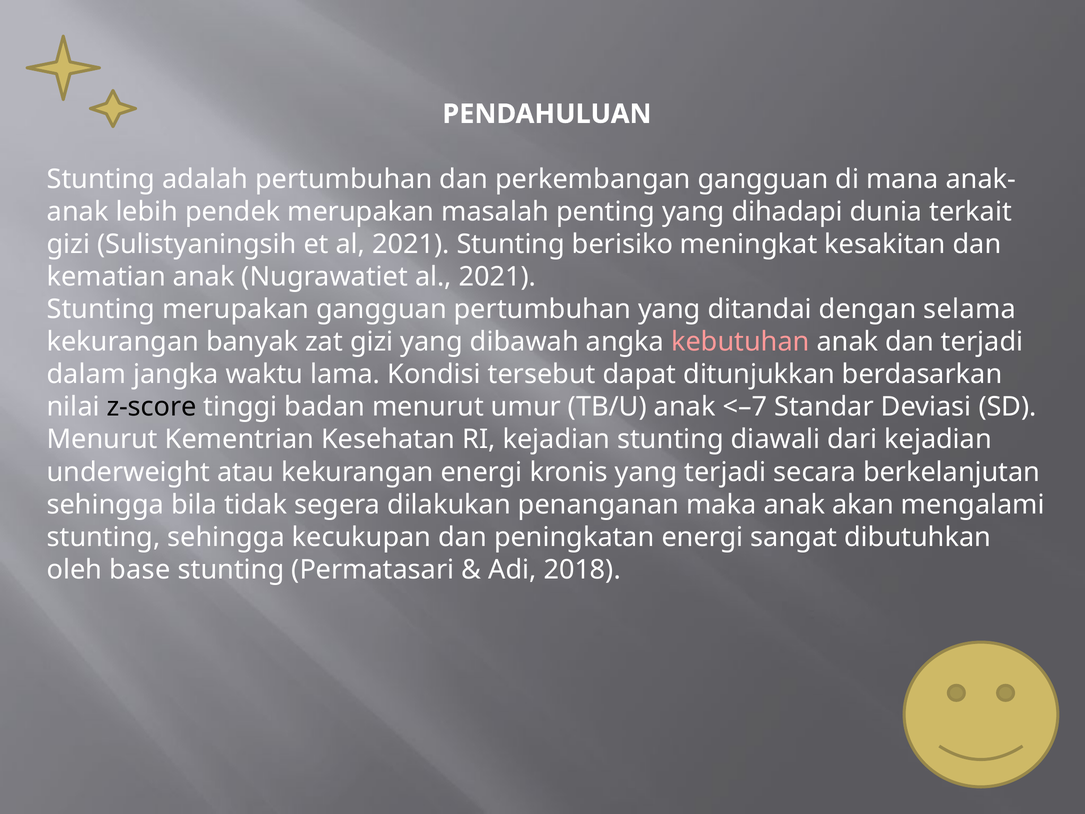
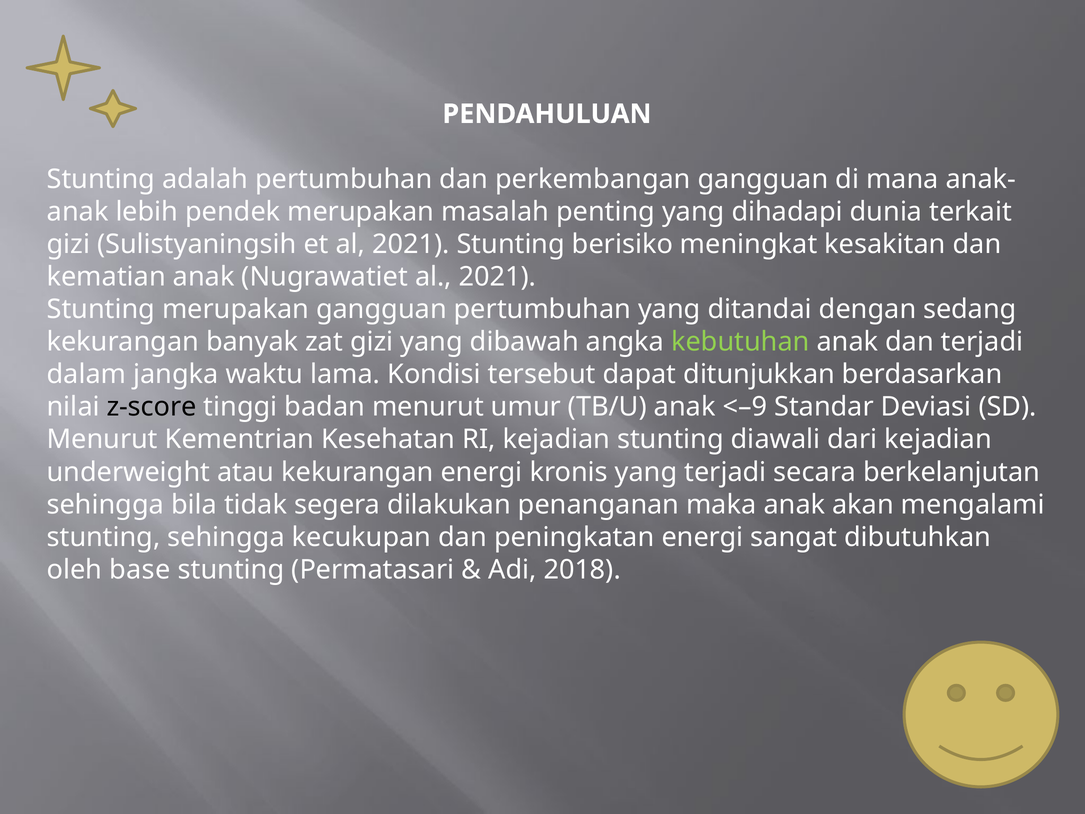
selama: selama -> sedang (970, 309)
kebutuhan colour: pink -> light green (740, 342)
<–7: <–7 -> <–9 (745, 407)
